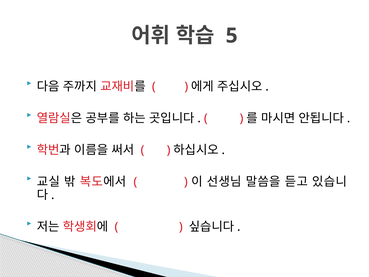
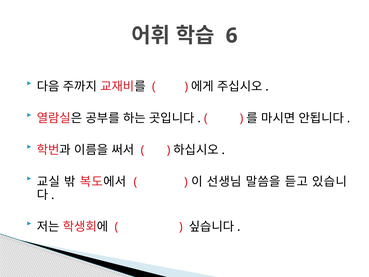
5: 5 -> 6 (232, 36)
